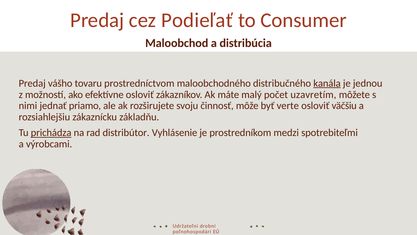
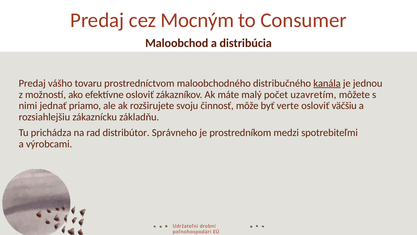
Podieľať: Podieľať -> Mocným (197, 20)
prichádza underline: present -> none (51, 133)
Vyhlásenie: Vyhlásenie -> Správneho (175, 133)
